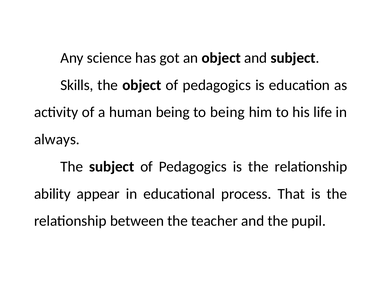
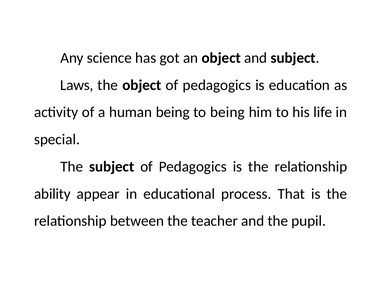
Skills: Skills -> Laws (77, 85)
always: always -> special (57, 139)
